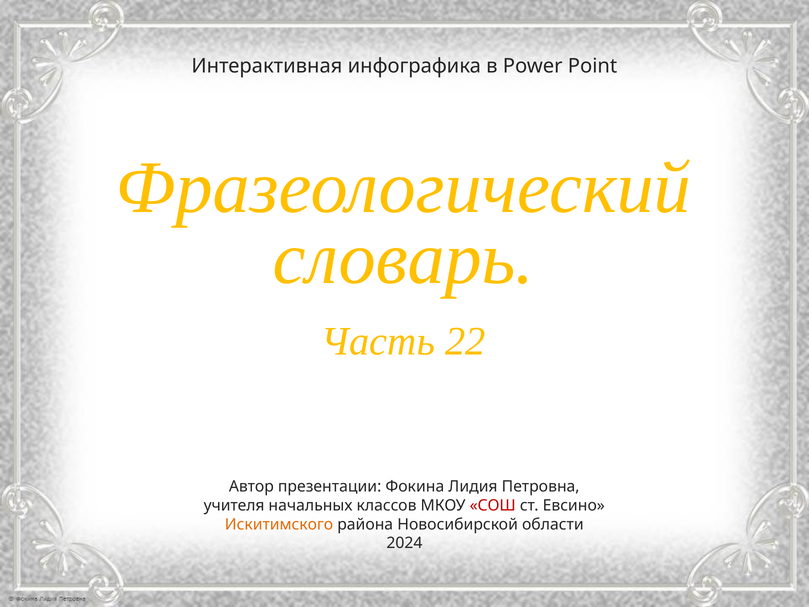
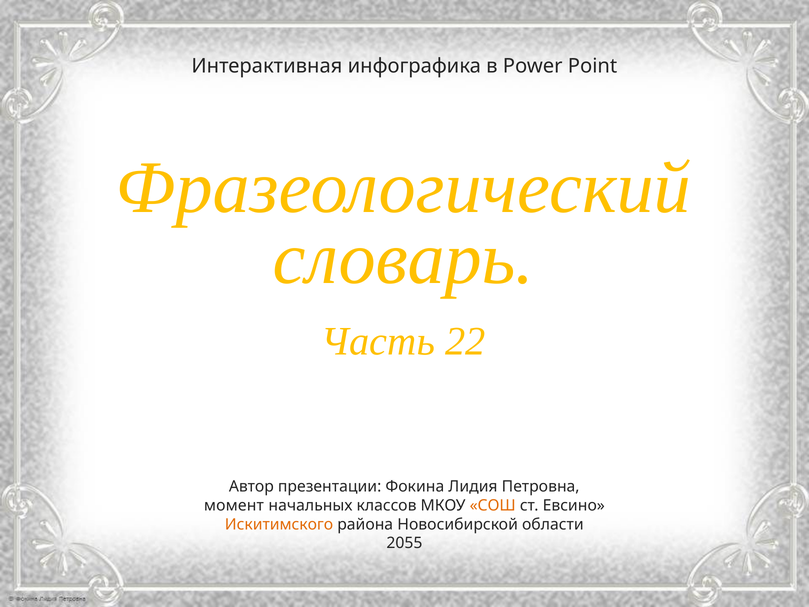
учителя: учителя -> момент (234, 505)
СОШ colour: red -> orange (493, 505)
2024: 2024 -> 2055 (404, 543)
